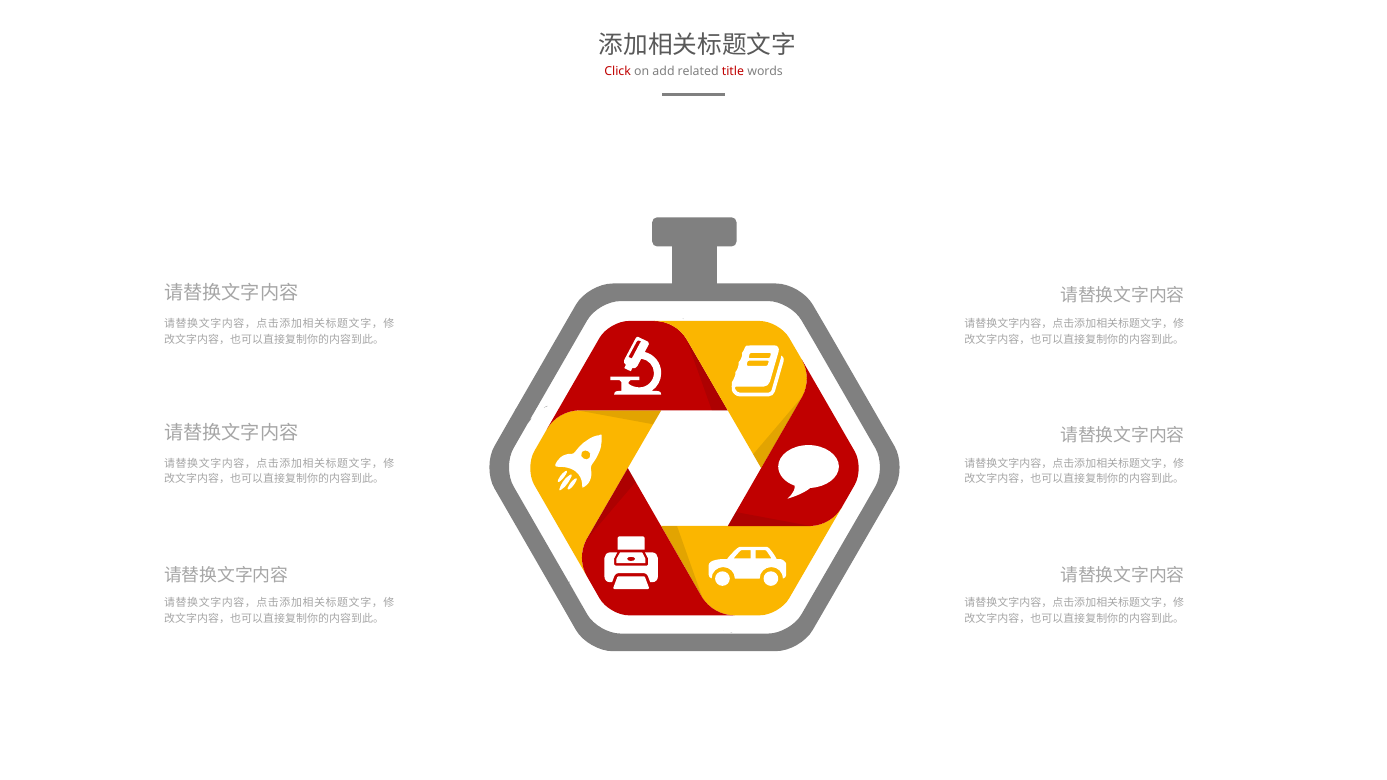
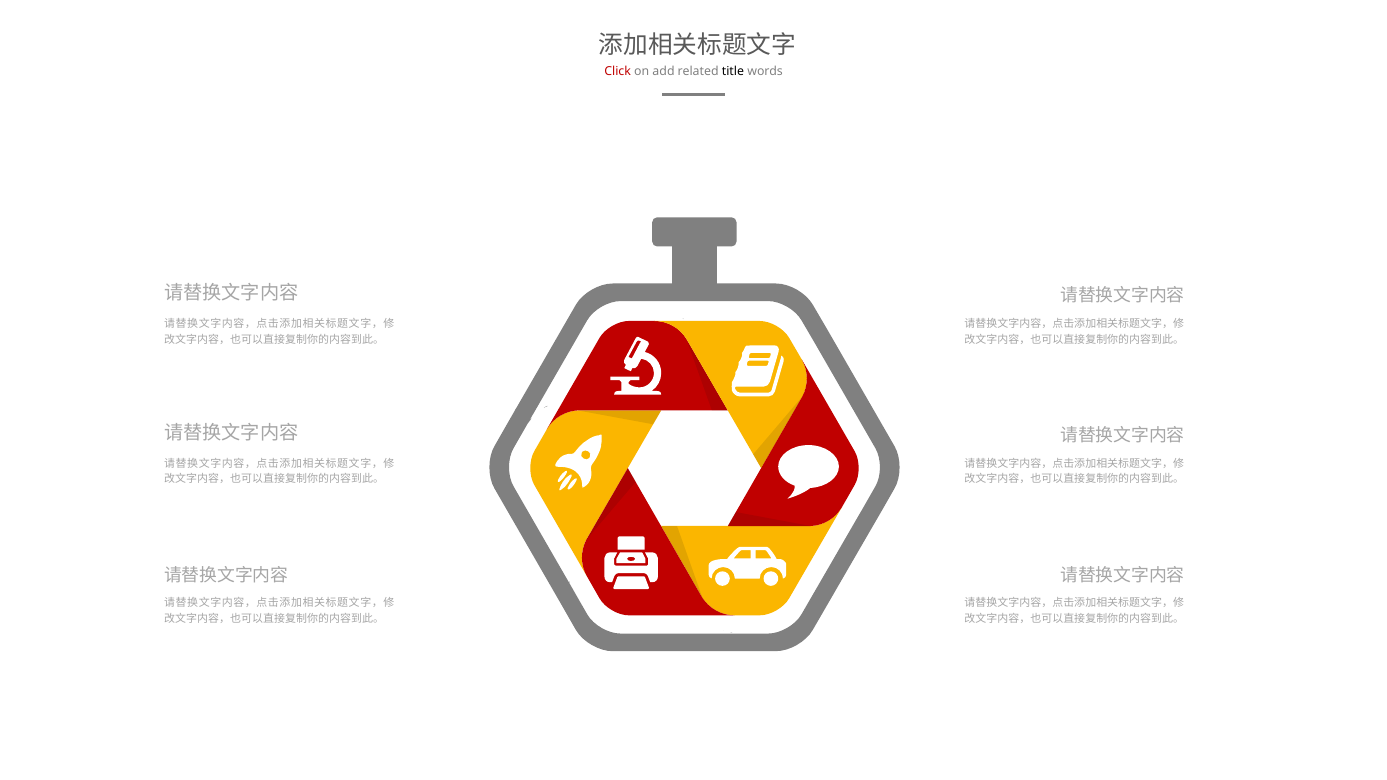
title colour: red -> black (733, 71)
